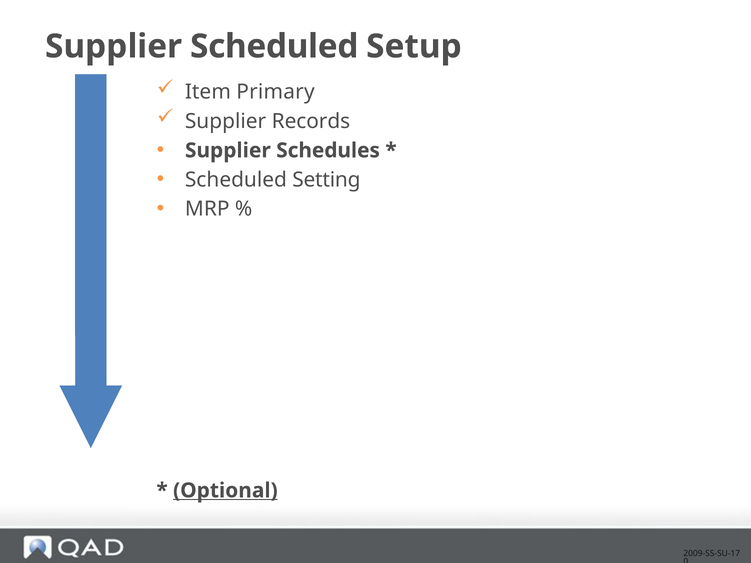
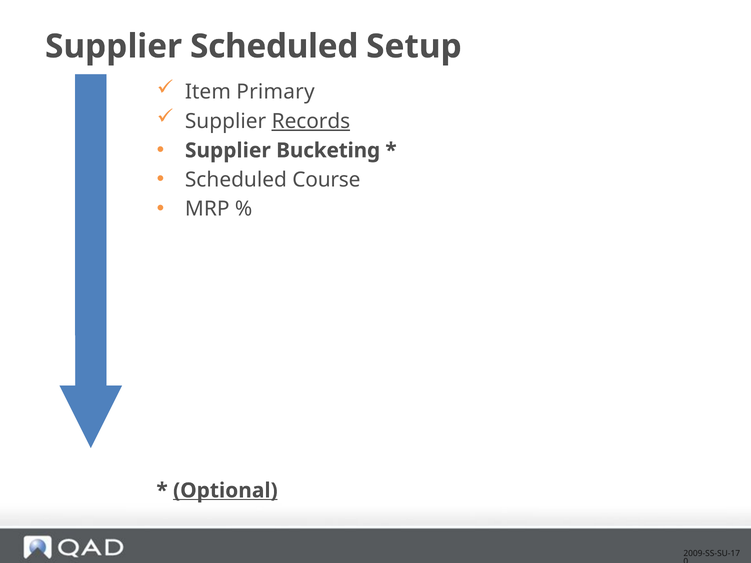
Records underline: none -> present (311, 121)
Schedules: Schedules -> Bucketing (328, 151)
Setting: Setting -> Course (326, 180)
